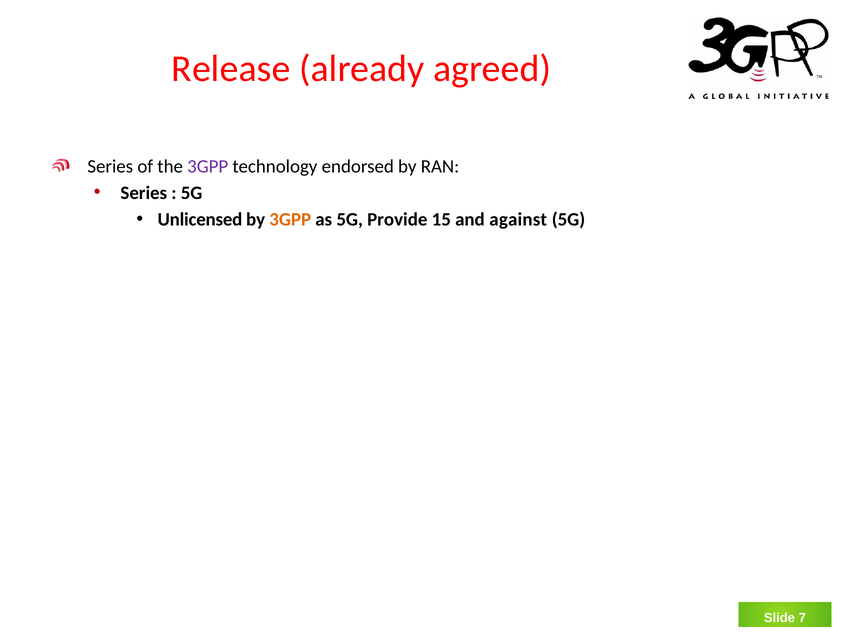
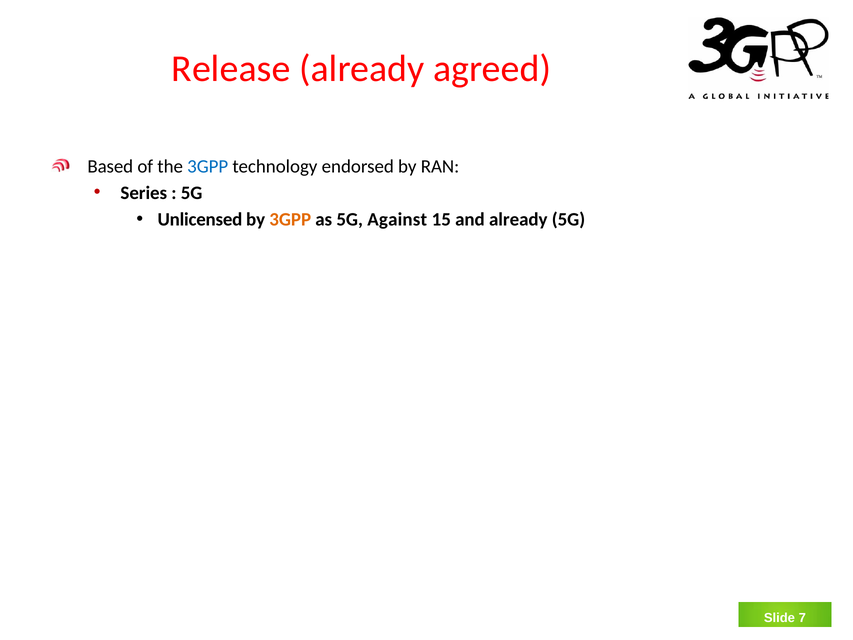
Series: Series -> Based (110, 166)
3GPP colour: purple -> blue (208, 166)
Provide: Provide -> Against (397, 219)
and against: against -> already (518, 219)
